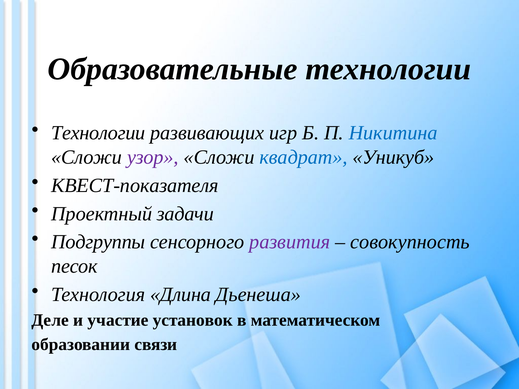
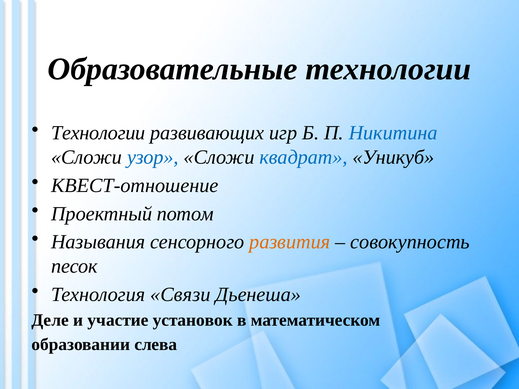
узор colour: purple -> blue (153, 157)
КВЕСТ-показателя: КВЕСТ-показателя -> КВЕСТ-отношение (135, 186)
задачи: задачи -> потом (185, 214)
Подгруппы: Подгруппы -> Называния (98, 242)
развития colour: purple -> orange (290, 242)
Длина: Длина -> Связи (180, 295)
связи: связи -> слева (156, 345)
